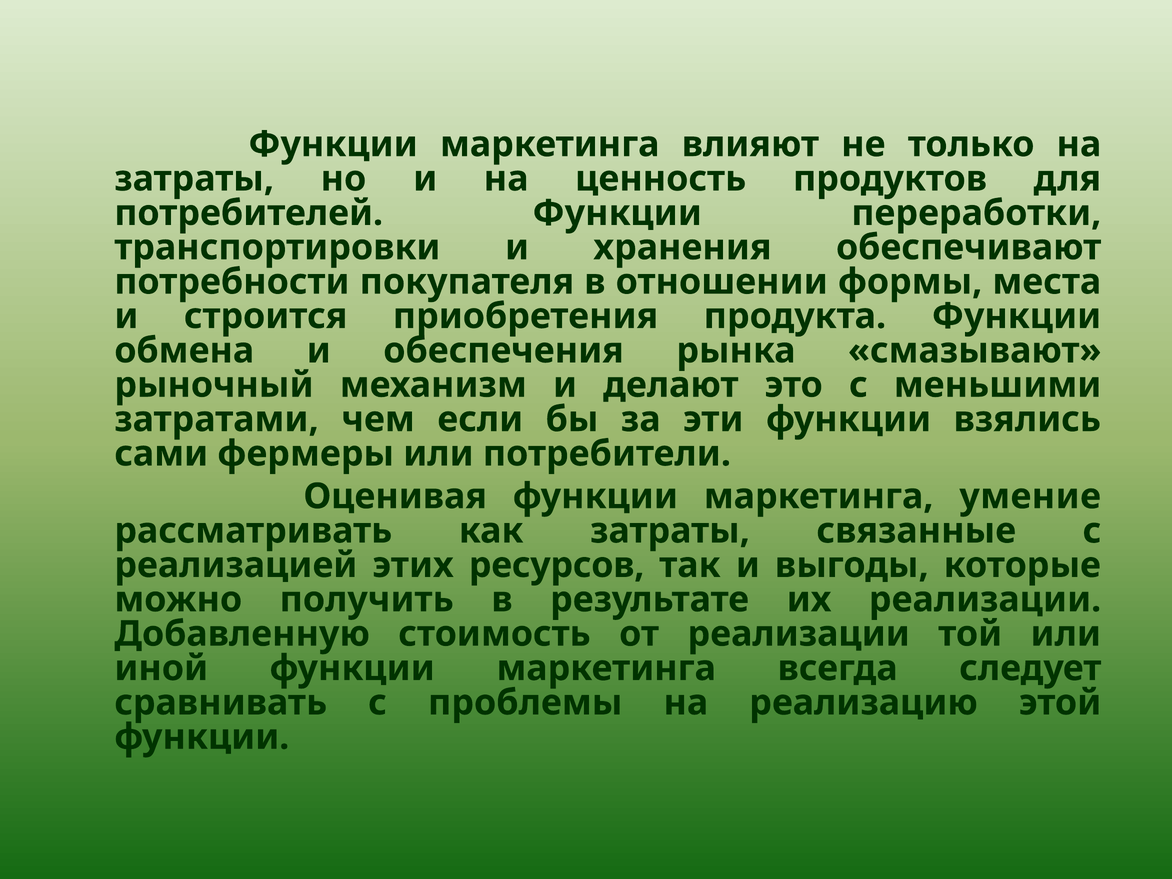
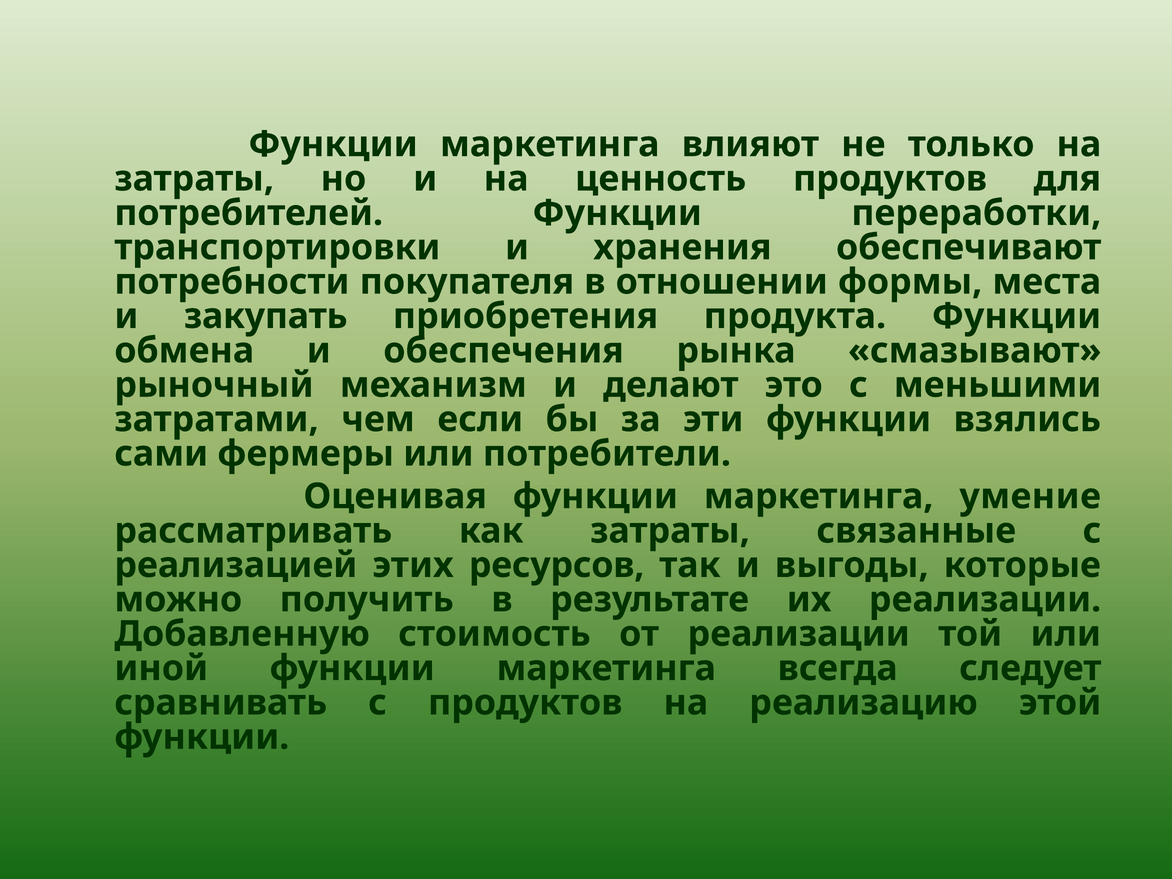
строится: строится -> закупать (266, 316)
с проблемы: проблемы -> продуктов (525, 703)
